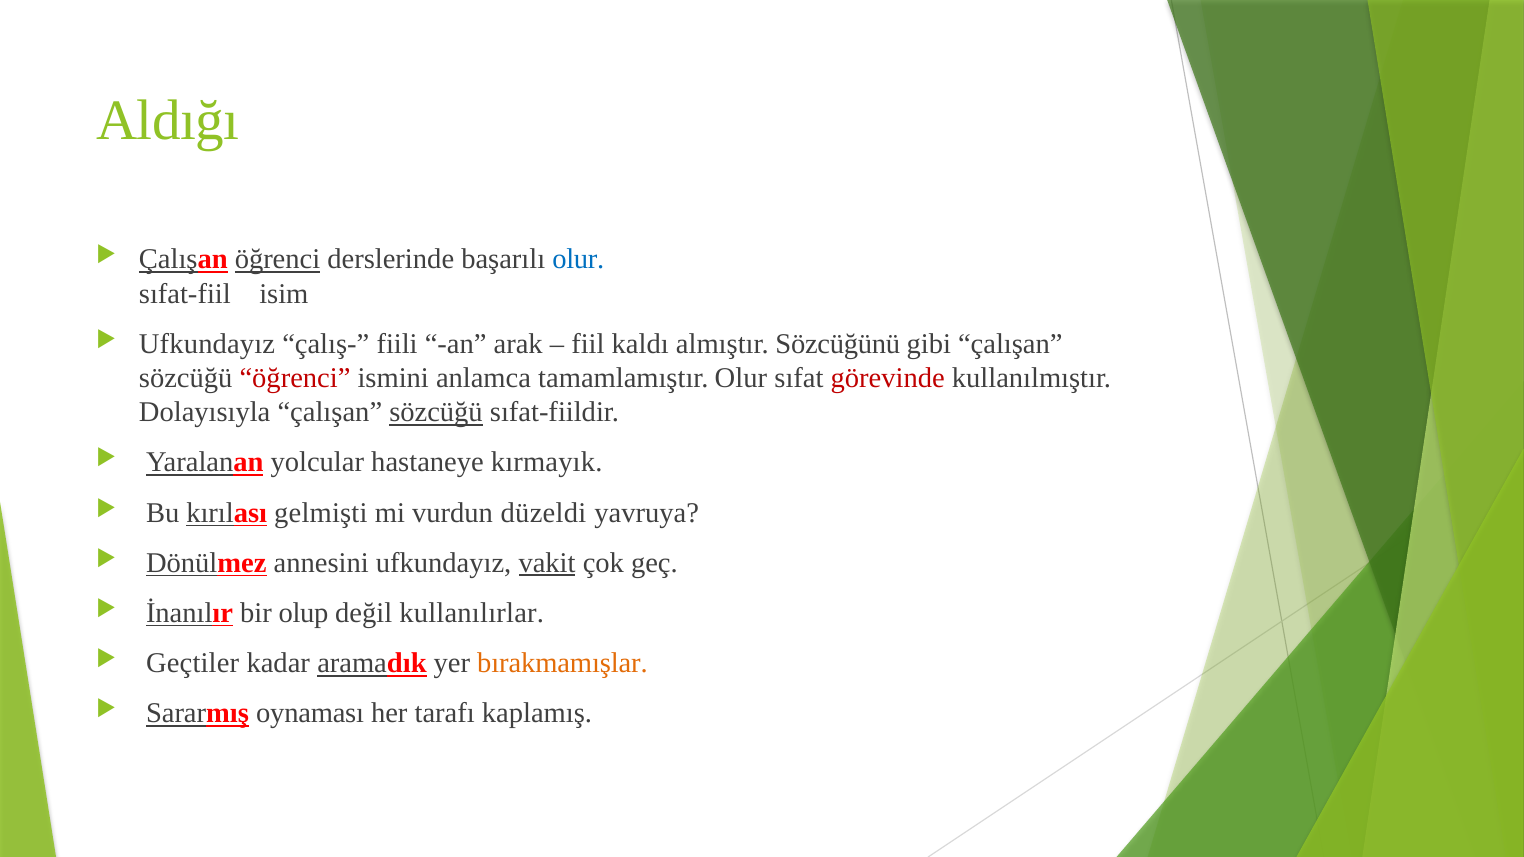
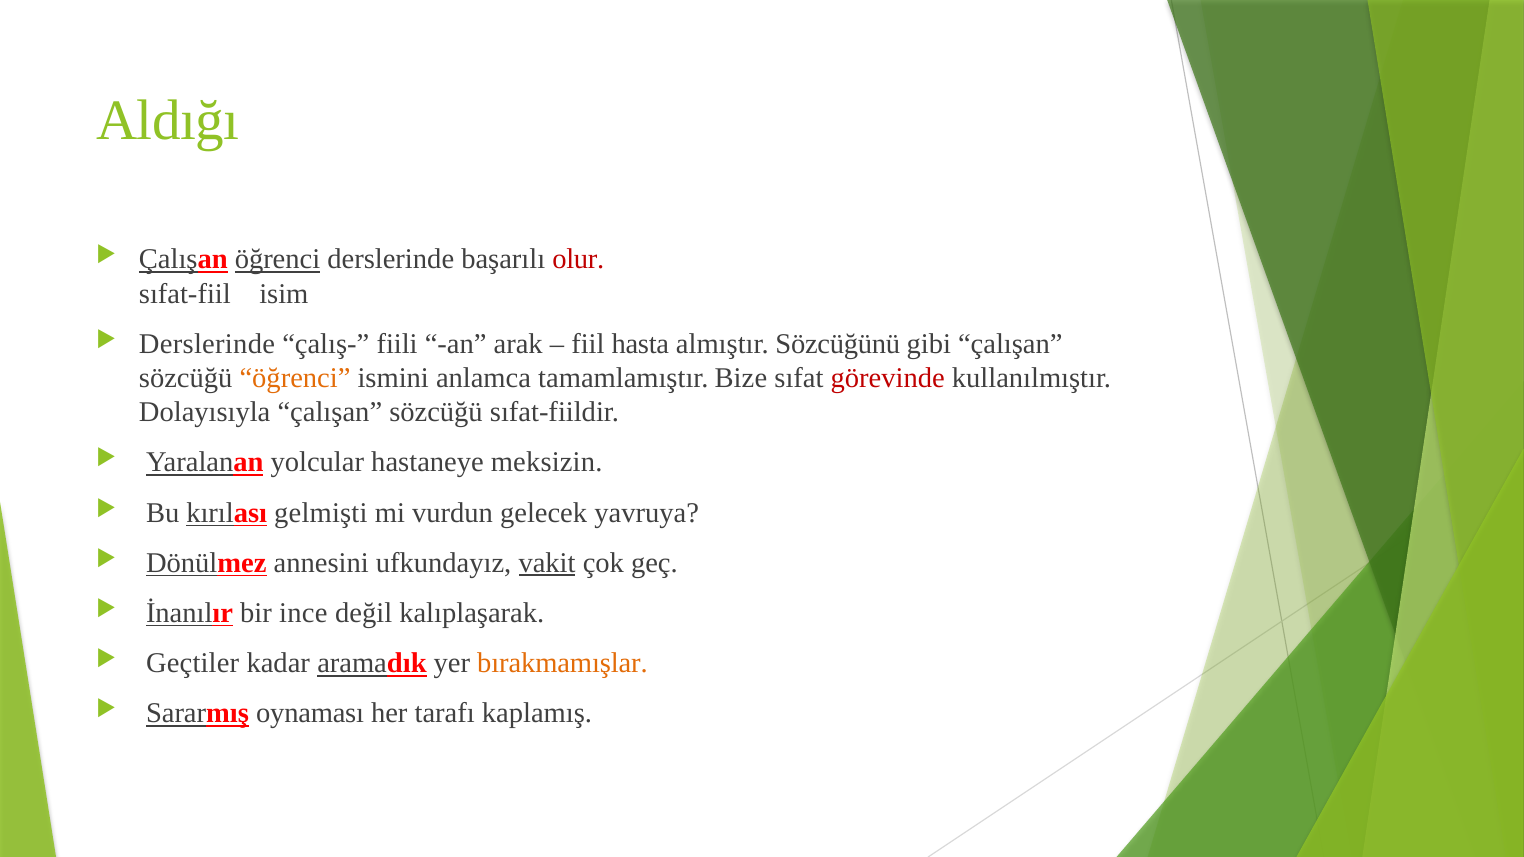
olur colour: blue -> red (578, 259)
Ufkundayız: Ufkundayız -> Derslerinde (207, 344)
kaldı: kaldı -> hasta (640, 344)
öğrenci colour: red -> orange (295, 378)
tamamlamıştır Olur: Olur -> Bize (741, 378)
sözcüğü underline: present -> none (436, 412)
kırmayık: kırmayık -> meksizin (547, 463)
düzeldi: düzeldi -> gelecek (544, 513)
olup: olup -> ince (303, 613)
kullanılırlar: kullanılırlar -> kalıplaşarak (472, 613)
